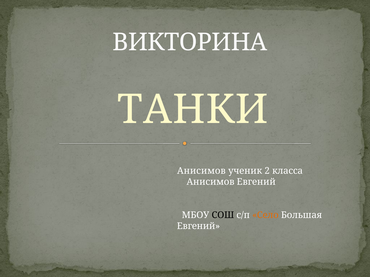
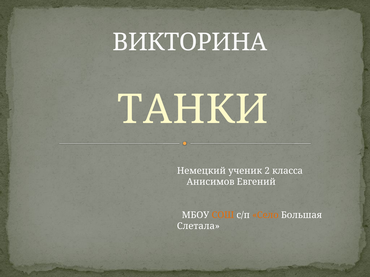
Анисимов: Анисимов -> Немецкий (201, 171)
СОШ colour: black -> orange (223, 215)
Евгений: Евгений -> Слетала (198, 227)
